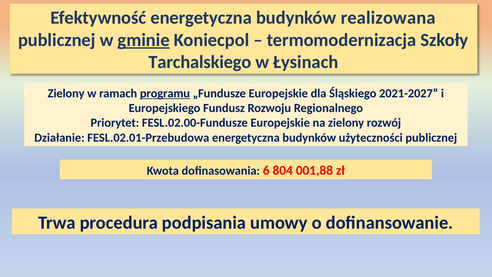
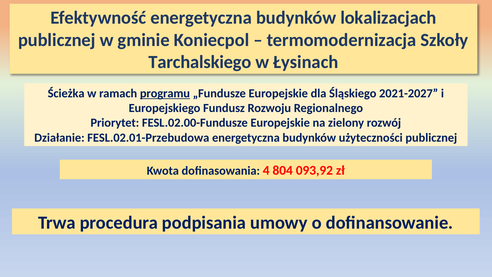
realizowana: realizowana -> lokalizacjach (388, 18)
gminie underline: present -> none (144, 40)
Zielony: Zielony -> Ścieżka (66, 93)
6: 6 -> 4 (266, 170)
001,88: 001,88 -> 093,92 (314, 170)
